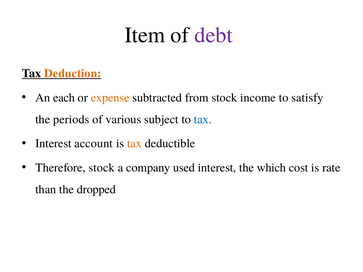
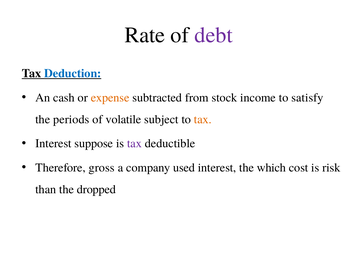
Item: Item -> Rate (145, 35)
Deduction colour: orange -> blue (73, 73)
each: each -> cash (64, 98)
various: various -> volatile (123, 119)
tax colour: blue -> orange (203, 119)
account: account -> suppose (94, 144)
tax colour: orange -> purple (134, 144)
Therefore stock: stock -> gross (102, 168)
rate: rate -> risk (331, 168)
